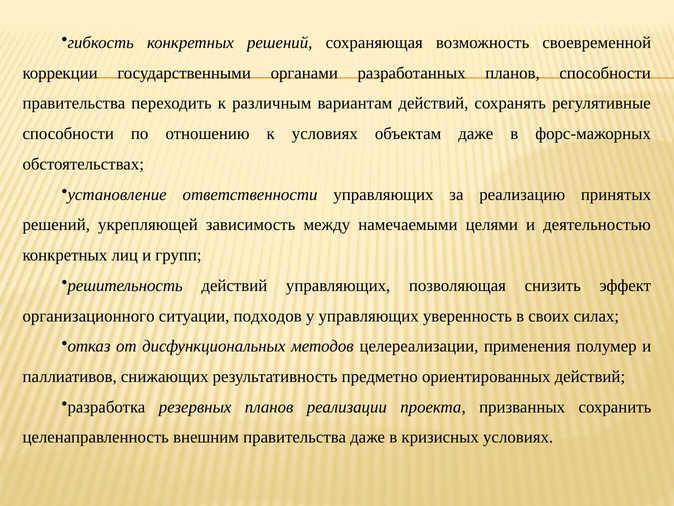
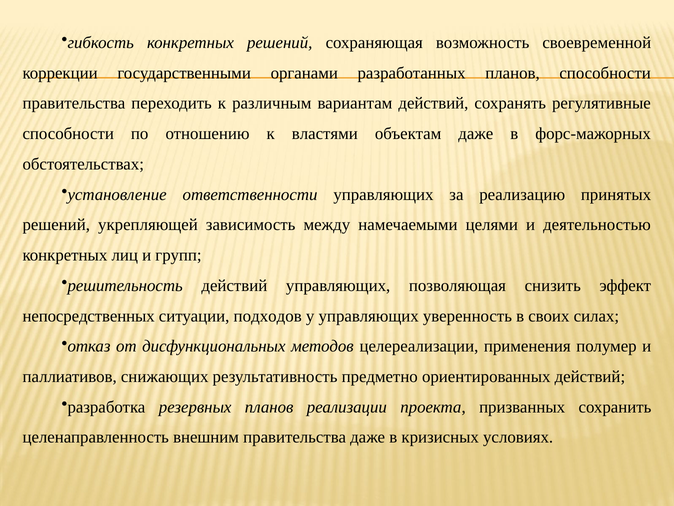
к условиях: условиях -> властями (325, 134)
организационного: организационного -> непосредственных (89, 316)
